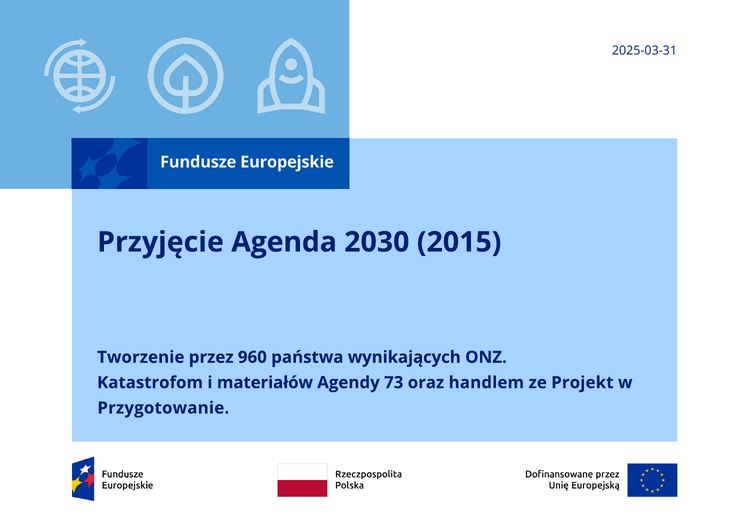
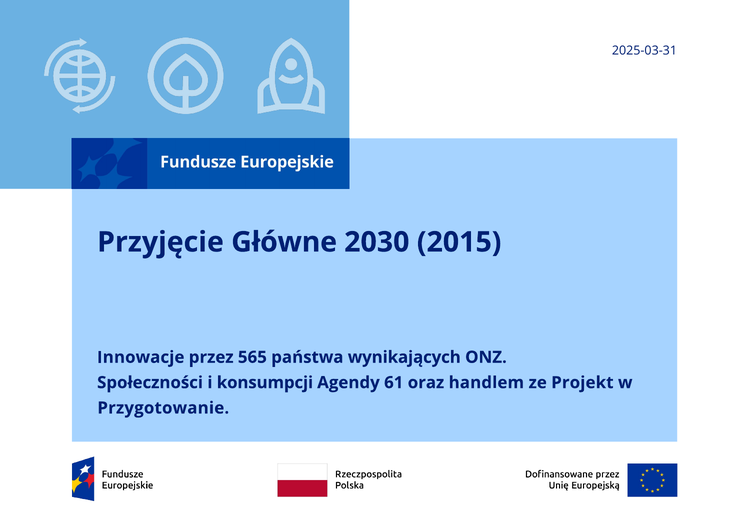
Agenda: Agenda -> Główne (284, 242)
Tworzenie: Tworzenie -> Innowacje (141, 357)
960: 960 -> 565 (252, 357)
Katastrofom: Katastrofom -> Społeczności (150, 382)
materiałów: materiałów -> konsumpcji (265, 382)
73: 73 -> 61 (394, 382)
